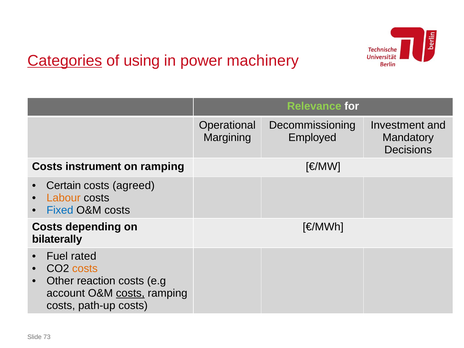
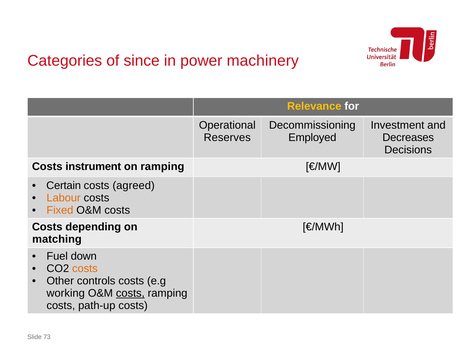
Categories underline: present -> none (65, 61)
using: using -> since (142, 61)
Relevance colour: light green -> yellow (314, 106)
Margining: Margining -> Reserves (227, 137)
Mandatory: Mandatory -> Decreases (408, 137)
Fixed colour: blue -> orange (60, 210)
bilaterally: bilaterally -> matching (57, 239)
rated: rated -> down (84, 256)
reaction: reaction -> controls (96, 281)
account: account -> working (66, 293)
